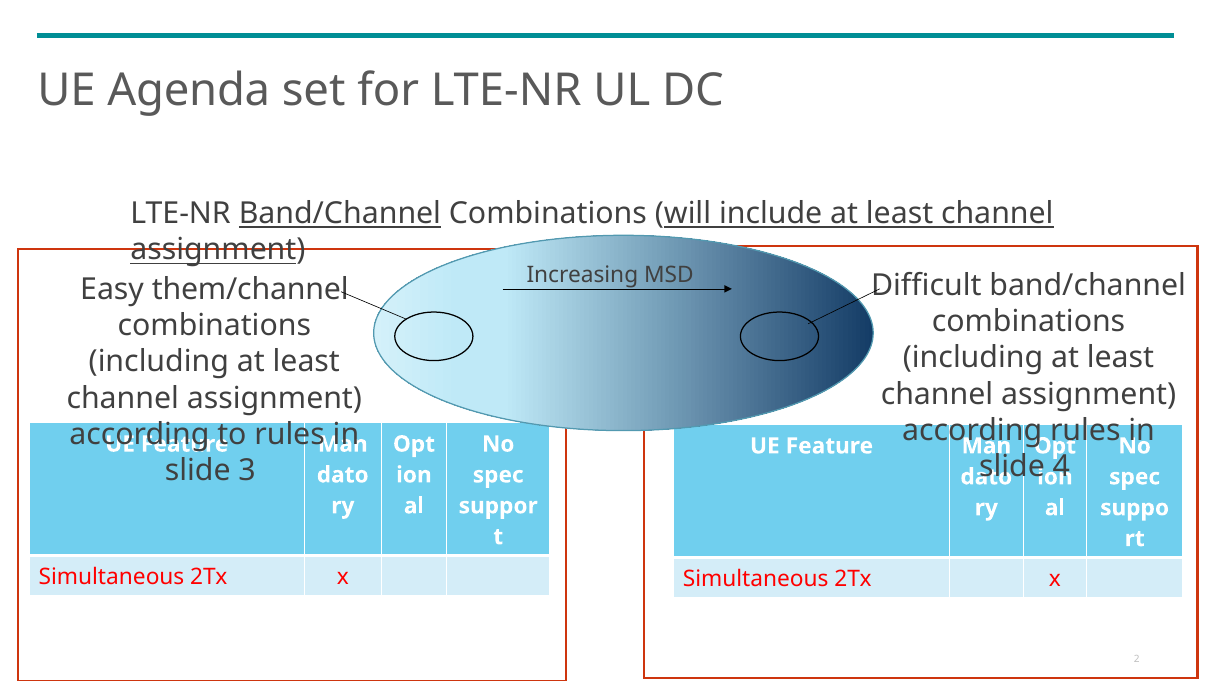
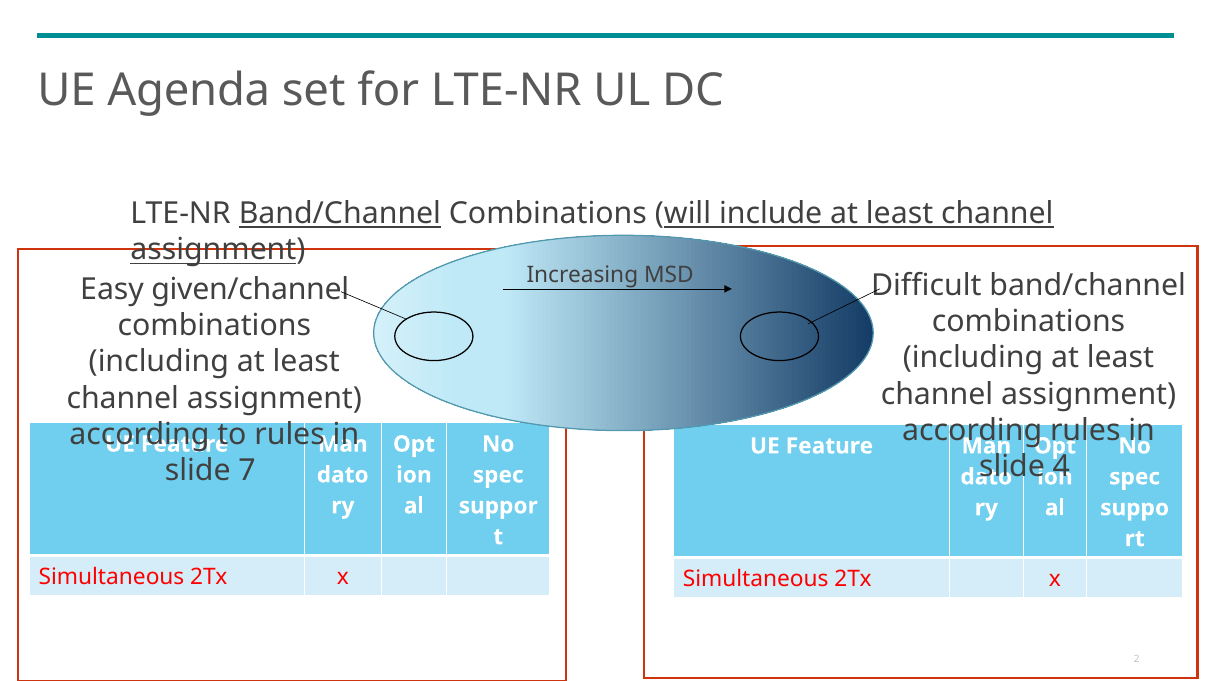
them/channel: them/channel -> given/channel (250, 289)
3: 3 -> 7 (247, 471)
